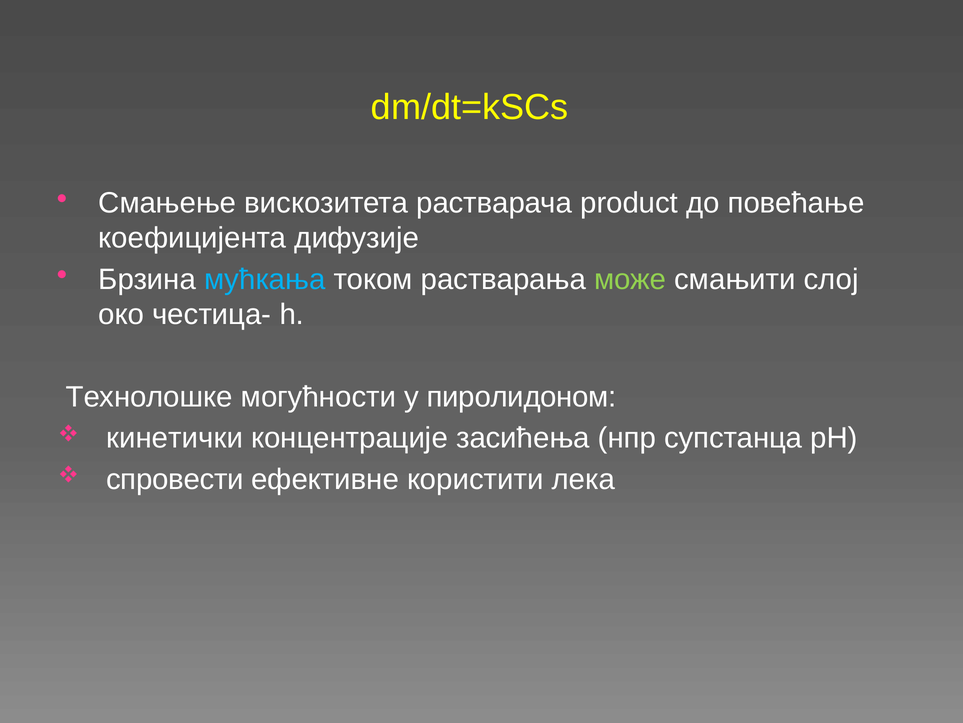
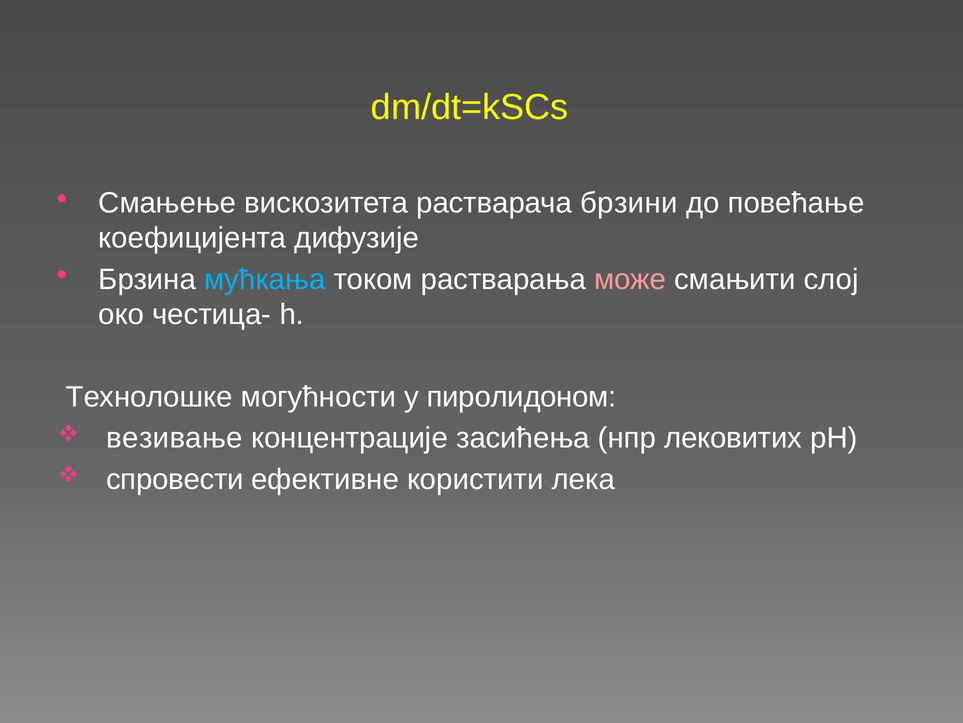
product: product -> брзини (629, 203)
може colour: light green -> pink (630, 279)
кинетички: кинетички -> везивање (175, 438)
супстанца: супстанца -> лековитих (733, 438)
